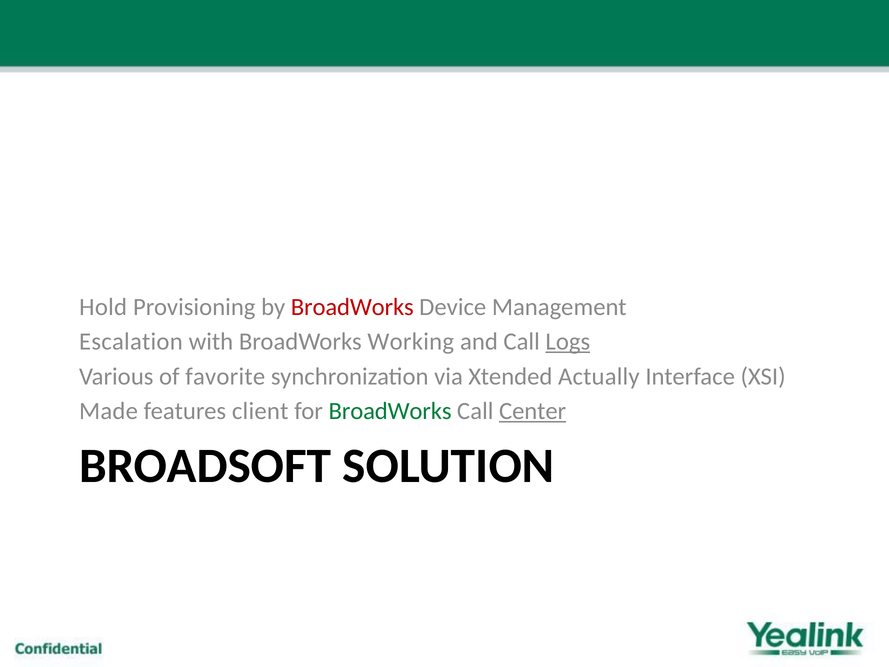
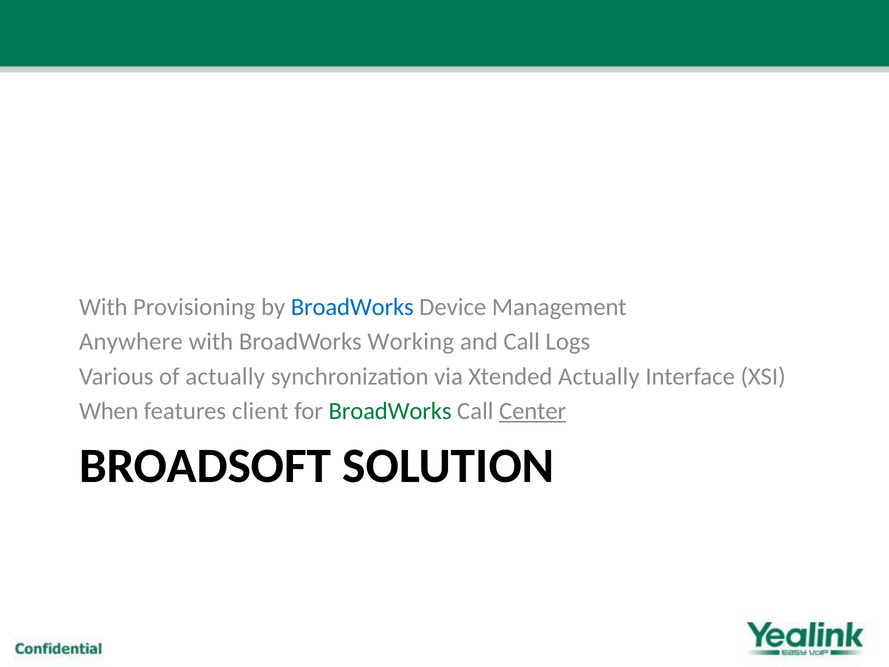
Hold: Hold -> With (103, 307)
BroadWorks colour: red -> blue (352, 307)
Escalation: Escalation -> Anywhere (131, 342)
Logs underline: present -> none (568, 342)
of favorite: favorite -> actually (225, 376)
Made: Made -> When (109, 411)
